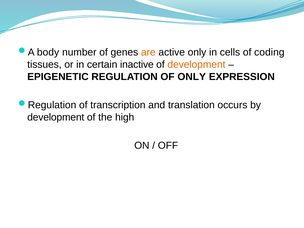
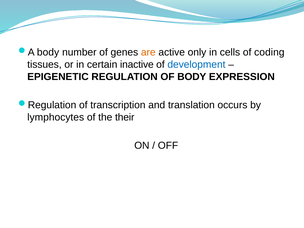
development colour: orange -> blue (196, 65)
OF ONLY: ONLY -> BODY (192, 77)
development: development -> lymphocytes (56, 117)
high: high -> their (125, 117)
